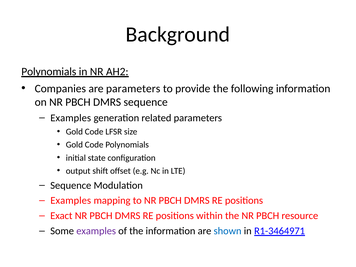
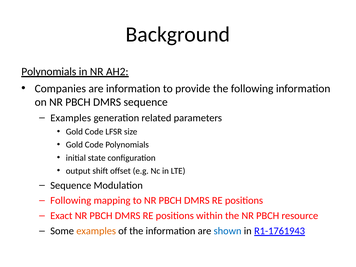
are parameters: parameters -> information (133, 89)
Examples: Examples -> Following (71, 201)
examples colour: purple -> orange (96, 231)
R1-3464971: R1-3464971 -> R1-1761943 (280, 231)
